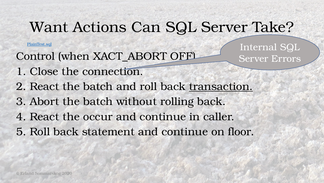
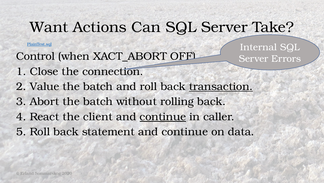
React: React -> Value (45, 86)
occur: occur -> client (98, 116)
continue underline: none -> present (163, 116)
floor: floor -> data (241, 131)
